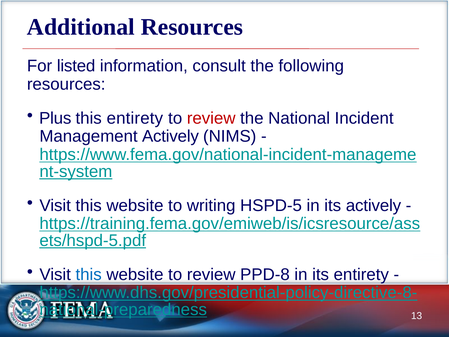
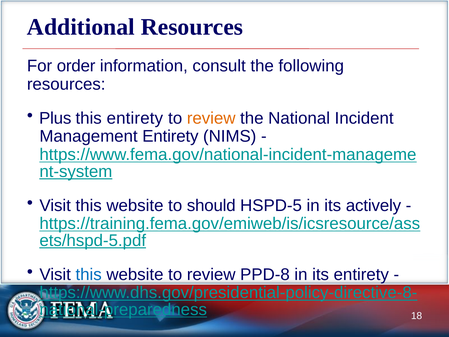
listed: listed -> order (76, 66)
review colour: red -> orange (211, 118)
Management Actively: Actively -> Entirety (170, 136)
writing: writing -> should (211, 205)
13: 13 -> 18 (417, 316)
